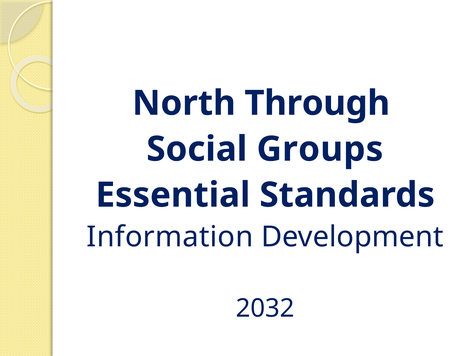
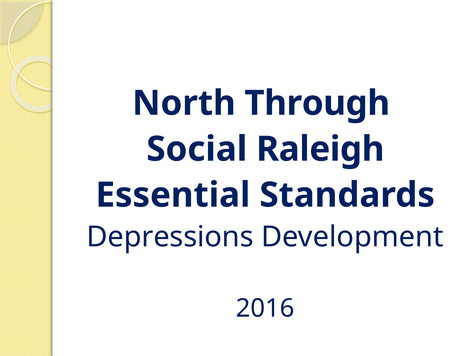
Groups: Groups -> Raleigh (320, 149)
Information: Information -> Depressions (170, 237)
2032: 2032 -> 2016 (265, 308)
